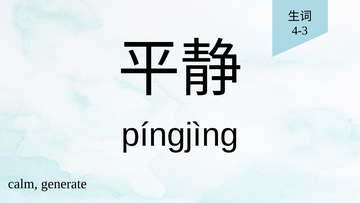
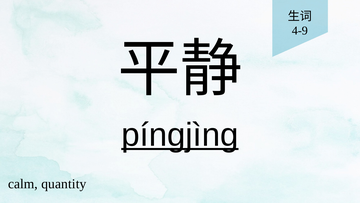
4-3: 4-3 -> 4-9 (300, 31)
píngjìng underline: none -> present (180, 135)
generate: generate -> quantity (64, 184)
